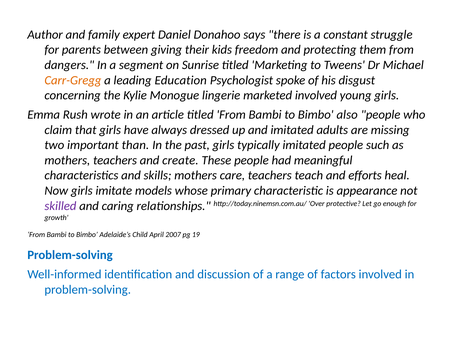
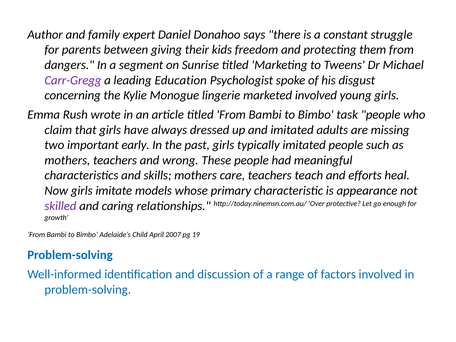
Carr-Gregg colour: orange -> purple (73, 80)
also: also -> task (347, 115)
than: than -> early (136, 145)
create: create -> wrong (180, 160)
